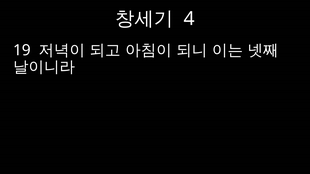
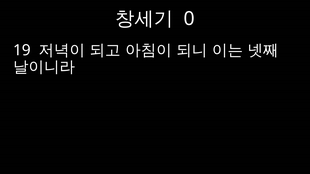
4: 4 -> 0 (189, 19)
